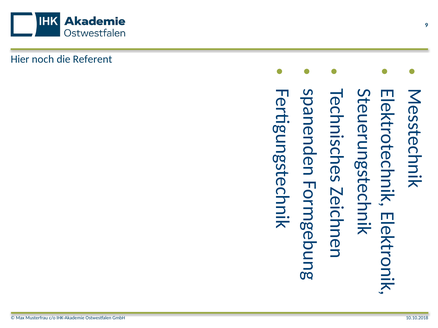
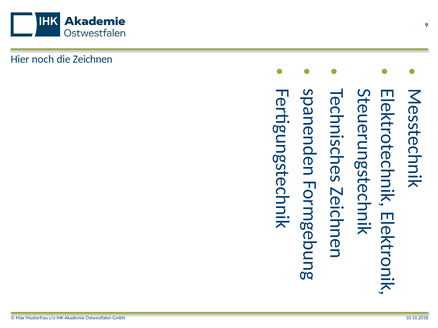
Referent: Referent -> Zeichnen (93, 59)
